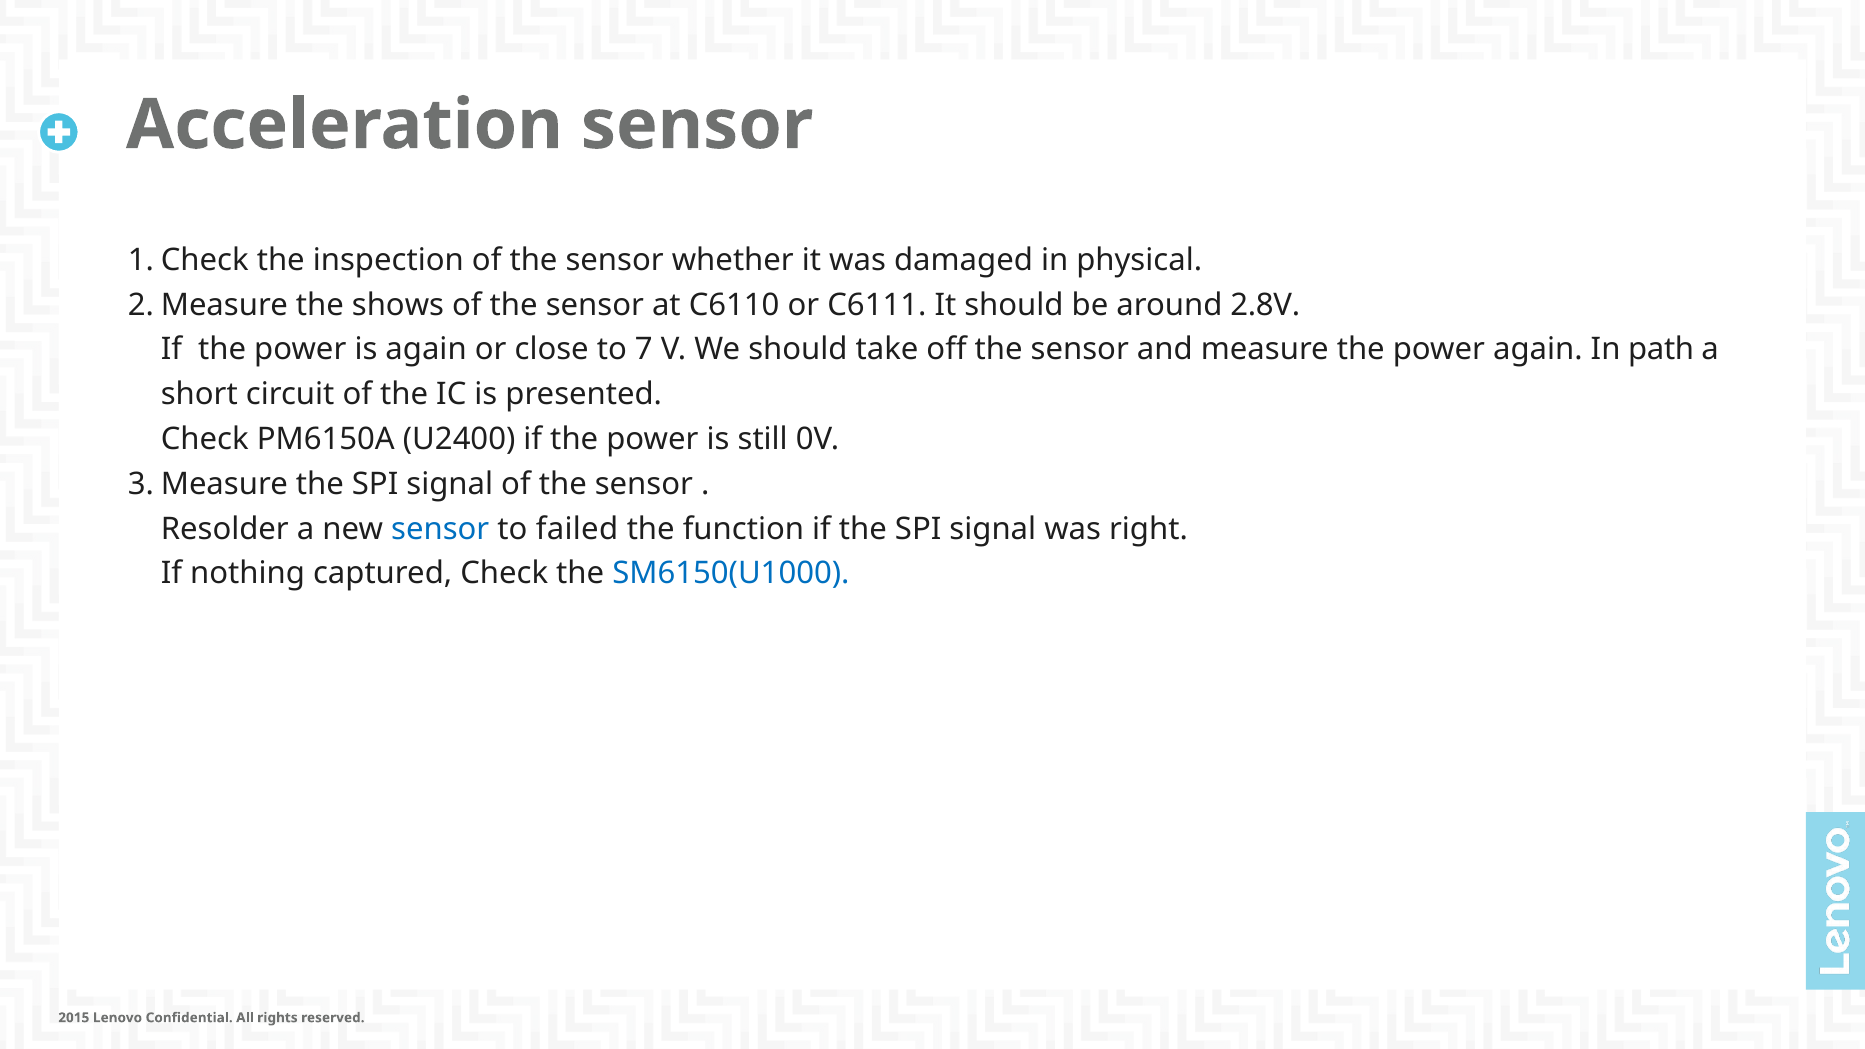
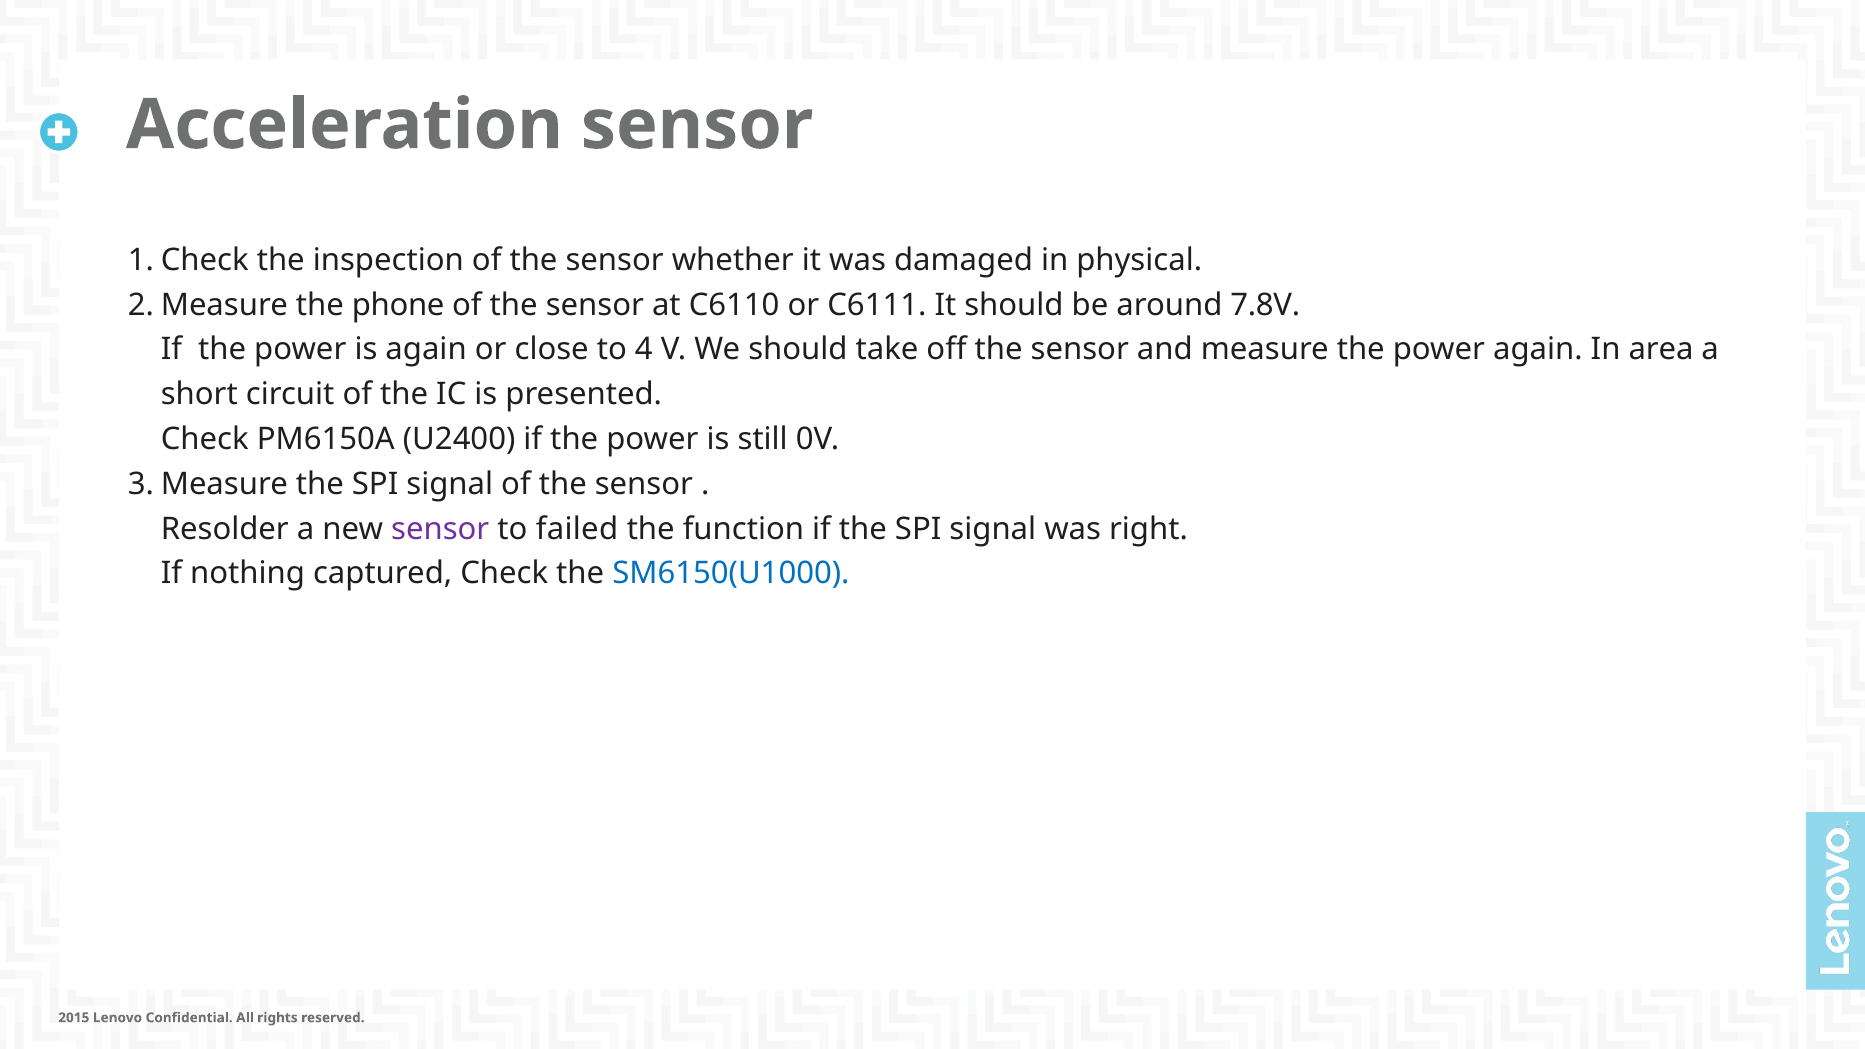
shows: shows -> phone (398, 305)
2.8V: 2.8V -> 7.8V (1265, 305)
7: 7 -> 4 (644, 350)
path: path -> area (1661, 350)
sensor colour: blue -> purple (440, 529)
